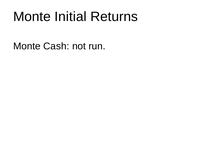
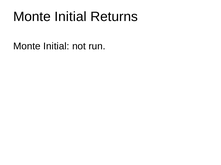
Cash: Cash -> Initial (56, 46)
